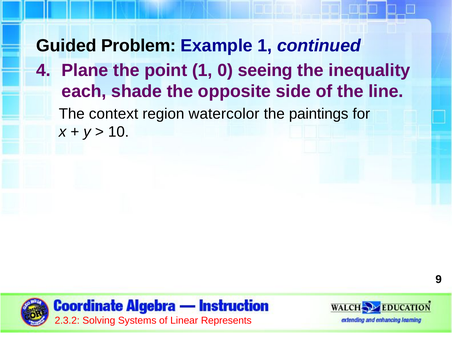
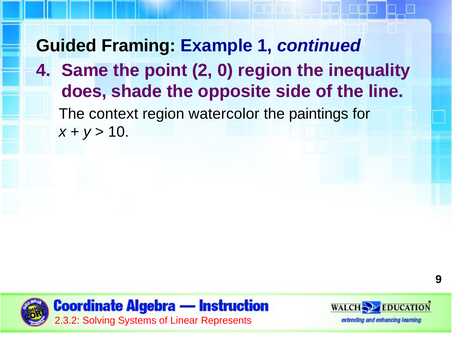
Problem: Problem -> Framing (139, 46)
Plane: Plane -> Same (85, 70)
point 1: 1 -> 2 (202, 70)
0 seeing: seeing -> region (265, 70)
each: each -> does (84, 91)
